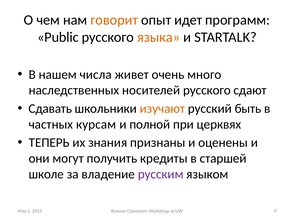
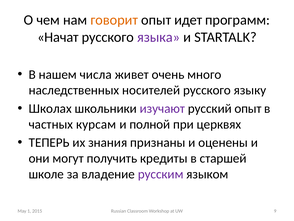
Public: Public -> Начат (58, 37)
языка colour: orange -> purple (159, 37)
сдают: сдают -> языку (250, 90)
Сдавать: Сдавать -> Школах (50, 108)
изучают colour: orange -> purple (162, 108)
русский быть: быть -> опыт (248, 108)
